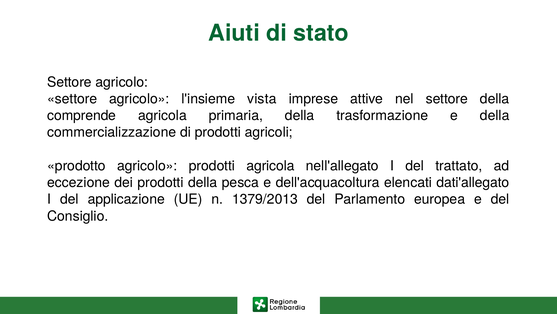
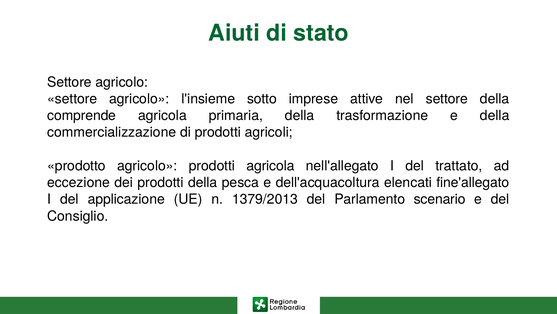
vista: vista -> sotto (262, 99)
dati'allegato: dati'allegato -> fine'allegato (473, 182)
europea: europea -> scenario (440, 199)
